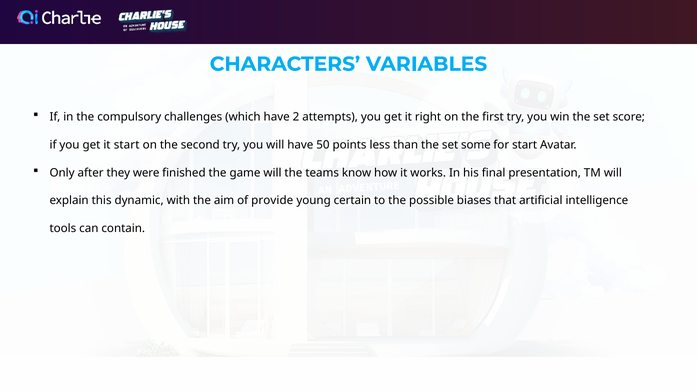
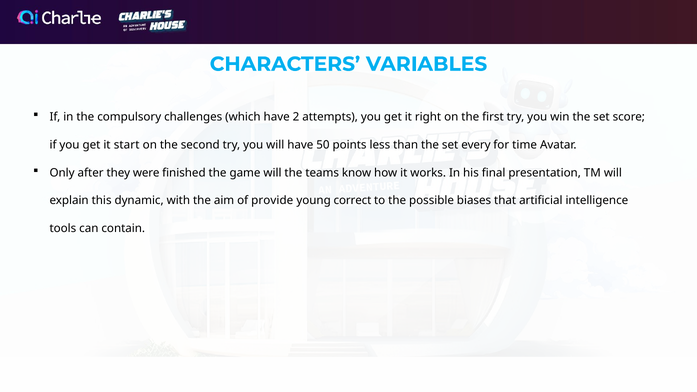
some: some -> every (476, 145)
for start: start -> time (525, 145)
certain: certain -> correct (352, 201)
